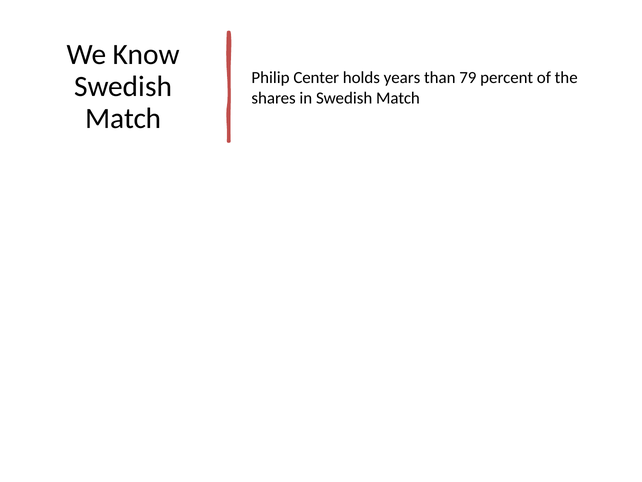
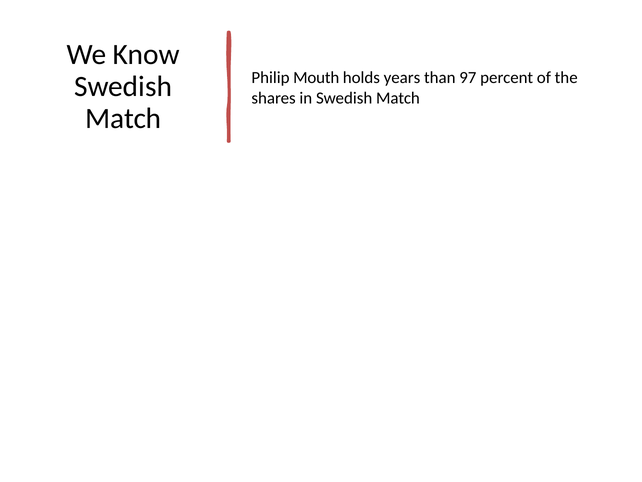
Center: Center -> Mouth (316, 78)
79: 79 -> 97 (468, 78)
